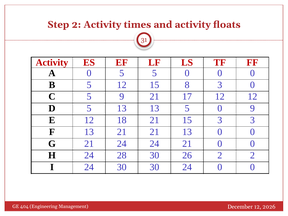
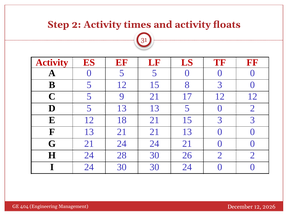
0 9: 9 -> 2 (252, 108)
